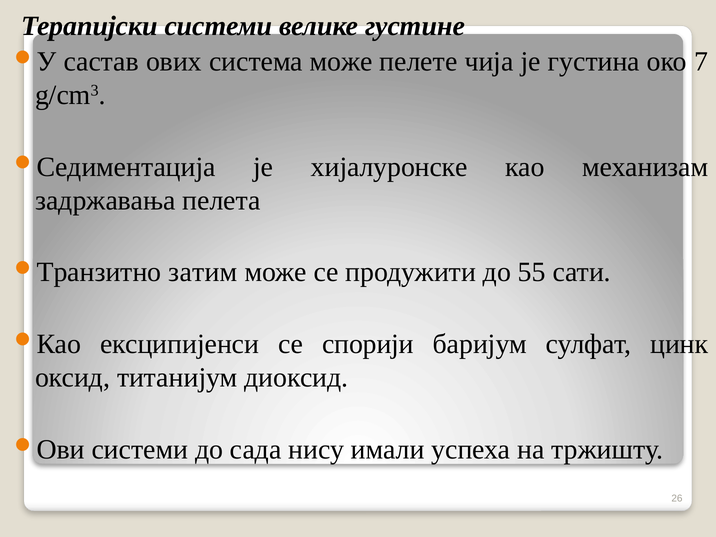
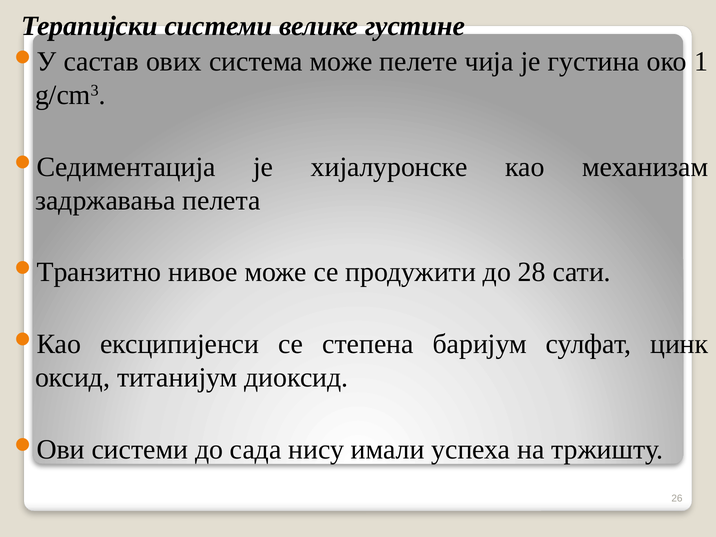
7: 7 -> 1 (701, 62)
затим: затим -> нивое (203, 272)
55: 55 -> 28 (532, 272)
спорији: спорији -> степена (368, 344)
